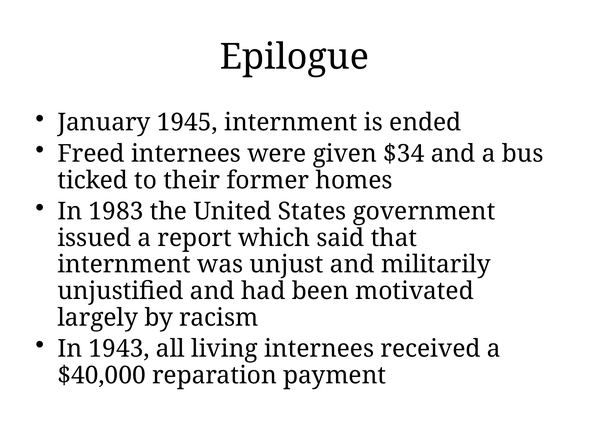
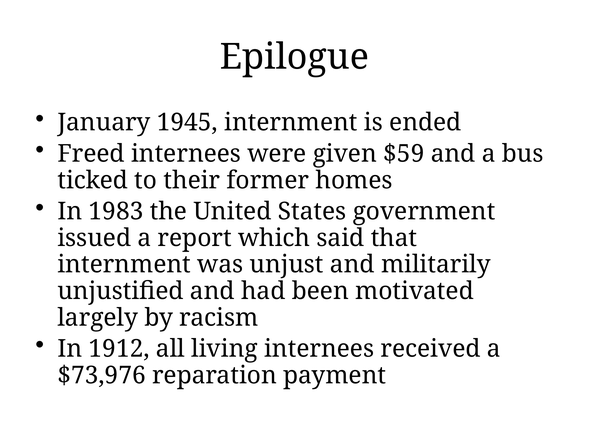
$34: $34 -> $59 (404, 154)
1943: 1943 -> 1912 (119, 349)
$40,000: $40,000 -> $73,976 (102, 375)
